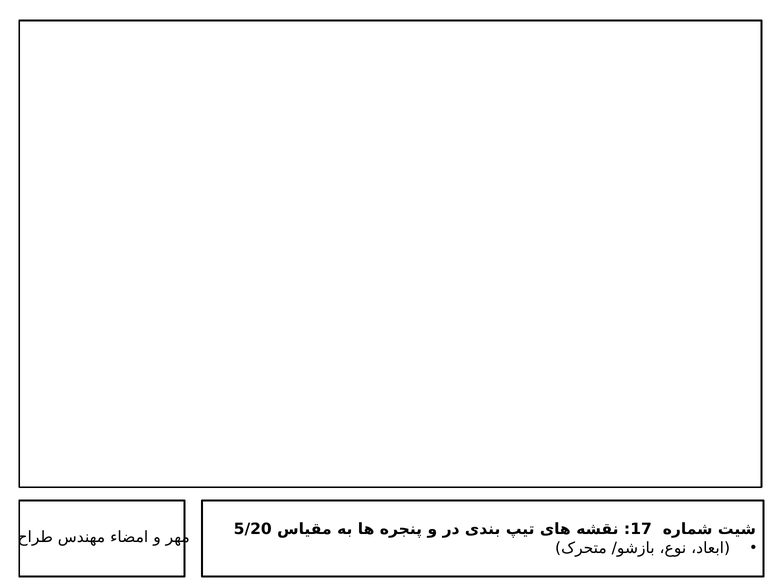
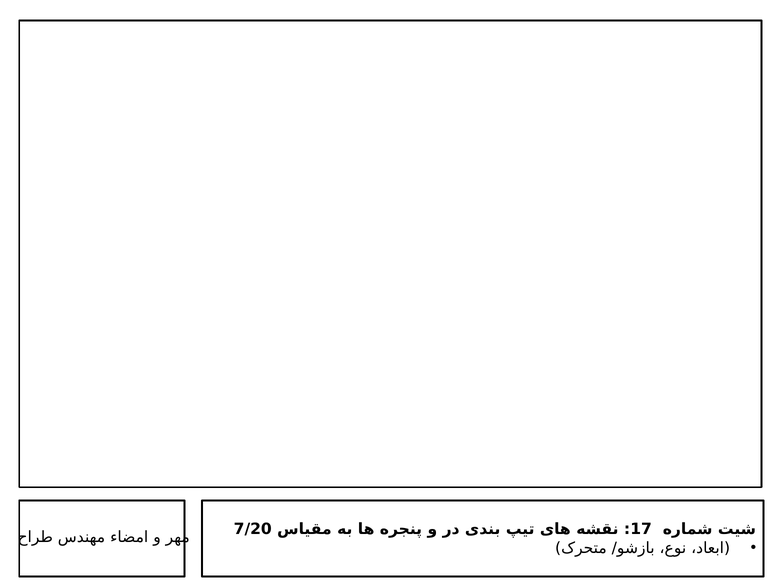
5/20: 5/20 -> 7/20 (253, 530)
